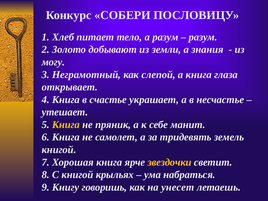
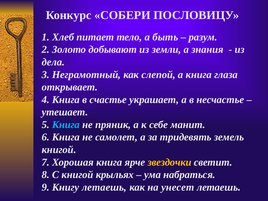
а разум: разум -> быть (165, 37)
могу: могу -> дела (53, 62)
Книга colour: yellow -> light blue (66, 125)
Книгу говоришь: говоришь -> летаешь (104, 187)
